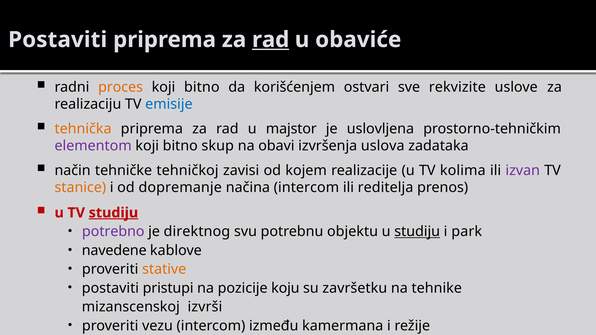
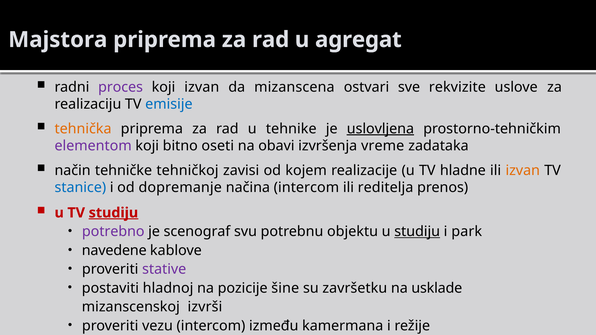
Postaviti: Postaviti -> Majstora (58, 40)
rad underline: present -> none (271, 40)
obaviće: obaviće -> agregat (358, 40)
proces colour: orange -> purple (121, 87)
bitno: bitno -> izvan (202, 87)
korišćenjem: korišćenjem -> mizanscena (294, 87)
majstor: majstor -> tehnike (291, 129)
uslovljena underline: none -> present (380, 129)
skup: skup -> oseti (218, 146)
uslova: uslova -> vreme (383, 146)
kolima: kolima -> hladne (463, 170)
izvan colour: purple -> orange (523, 170)
stanice colour: orange -> blue (80, 188)
direktnog: direktnog -> scenograf (197, 232)
stative colour: orange -> purple (164, 269)
pristupi: pristupi -> hladnoj (168, 288)
koju: koju -> šine (285, 288)
tehnike: tehnike -> usklade (437, 288)
